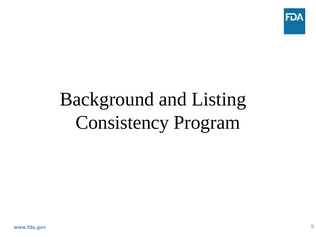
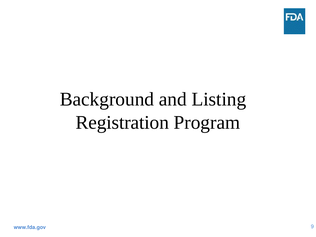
Consistency: Consistency -> Registration (122, 123)
